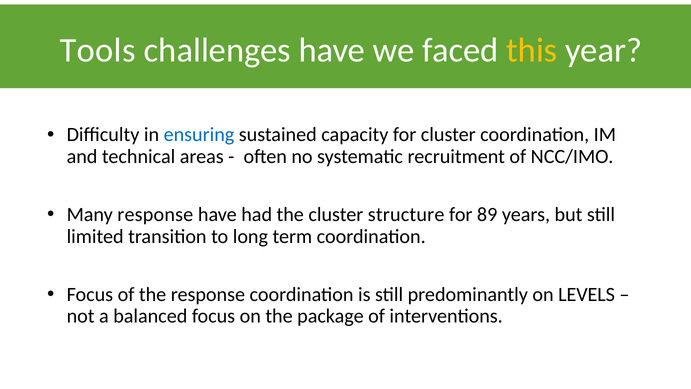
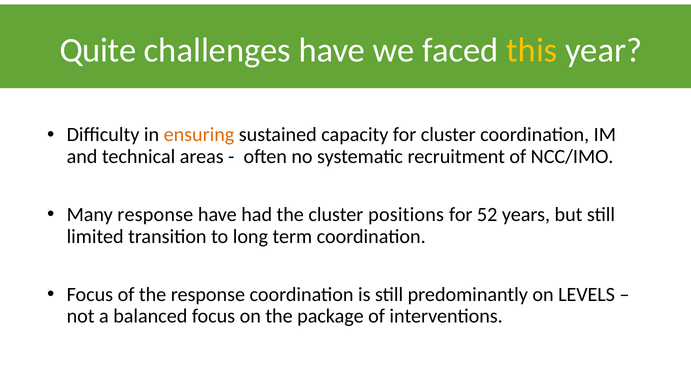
Tools: Tools -> Quite (98, 50)
ensuring colour: blue -> orange (199, 135)
structure: structure -> positions (406, 214)
89: 89 -> 52 (487, 214)
